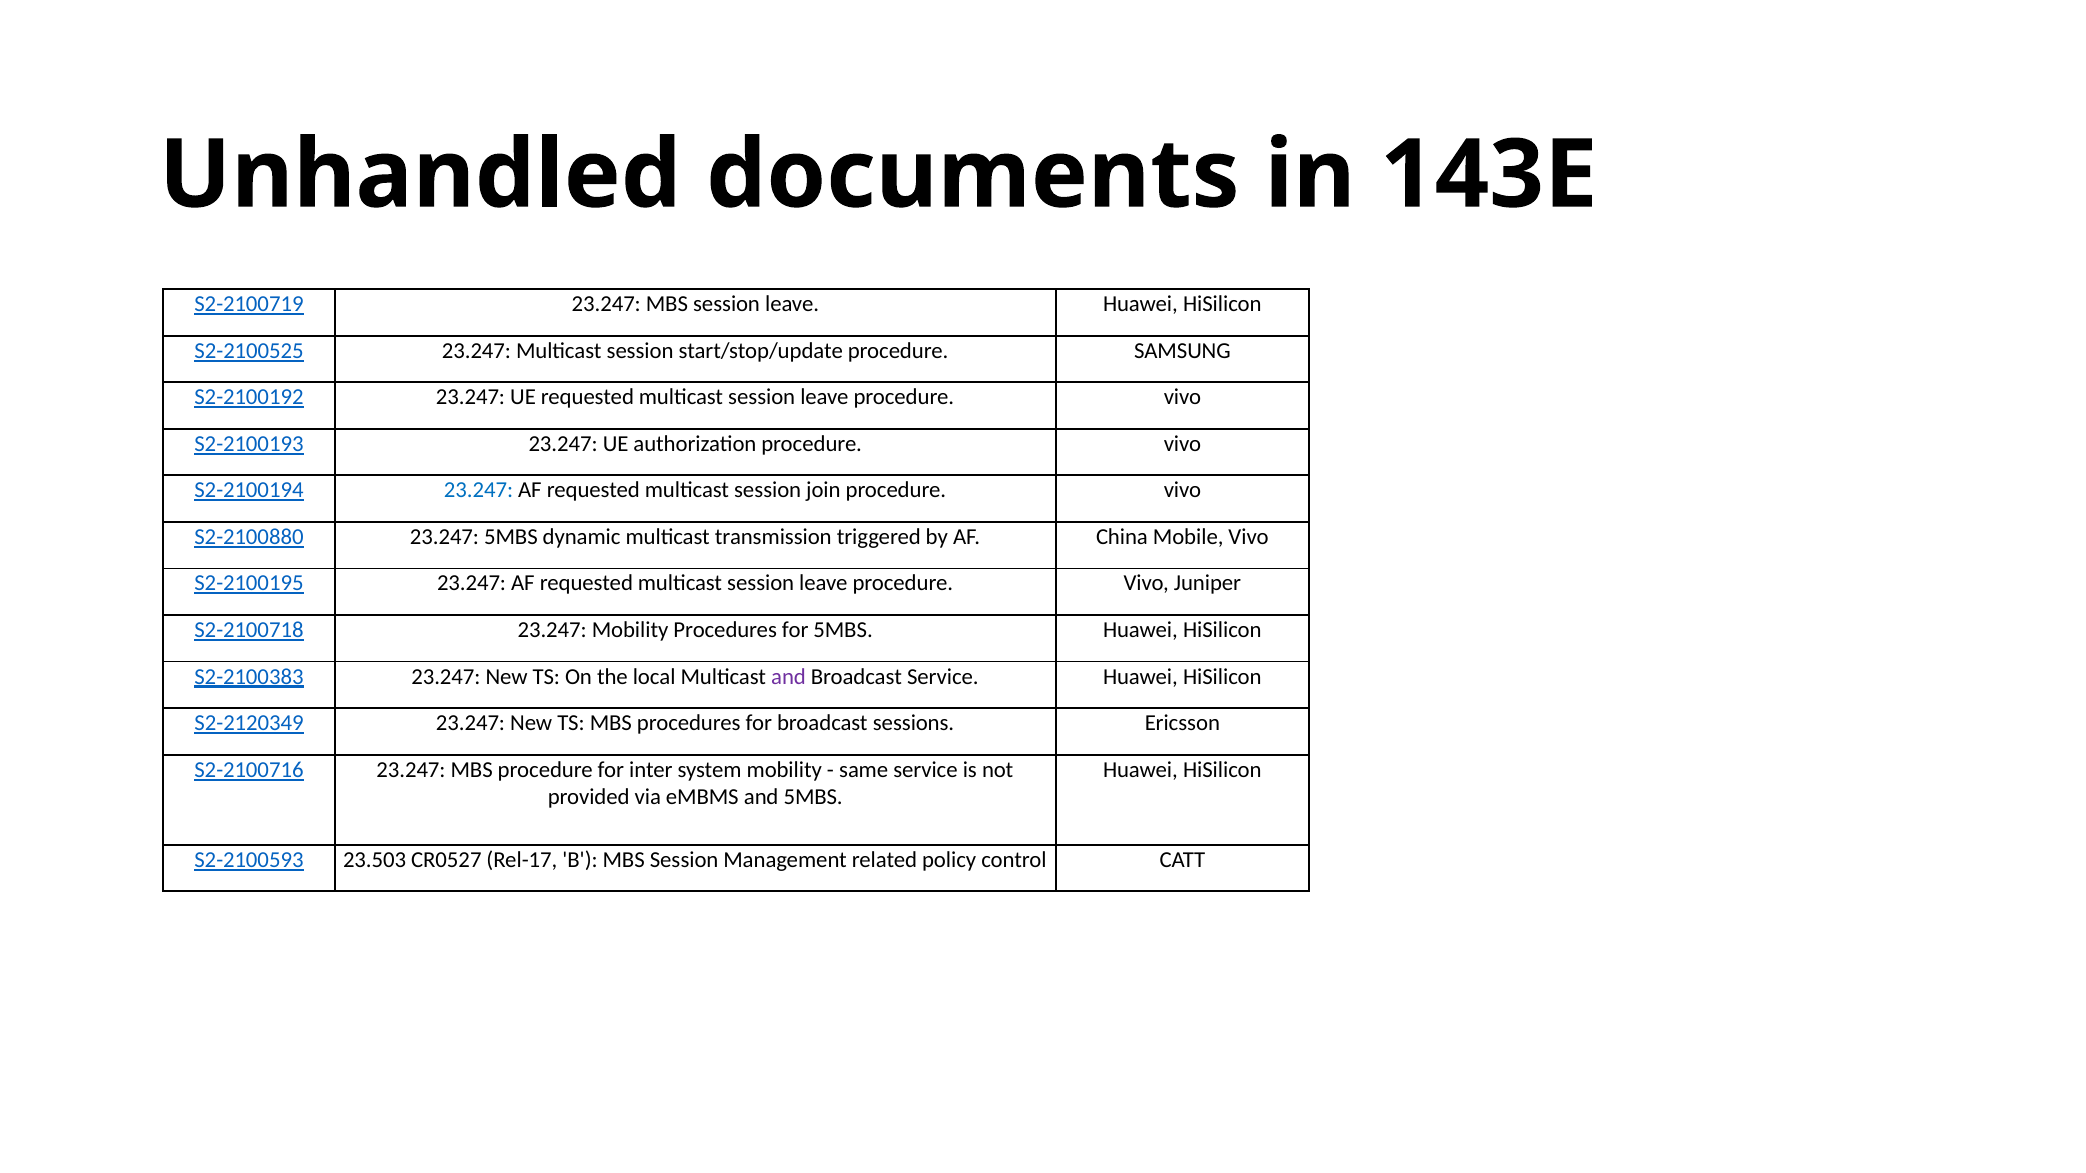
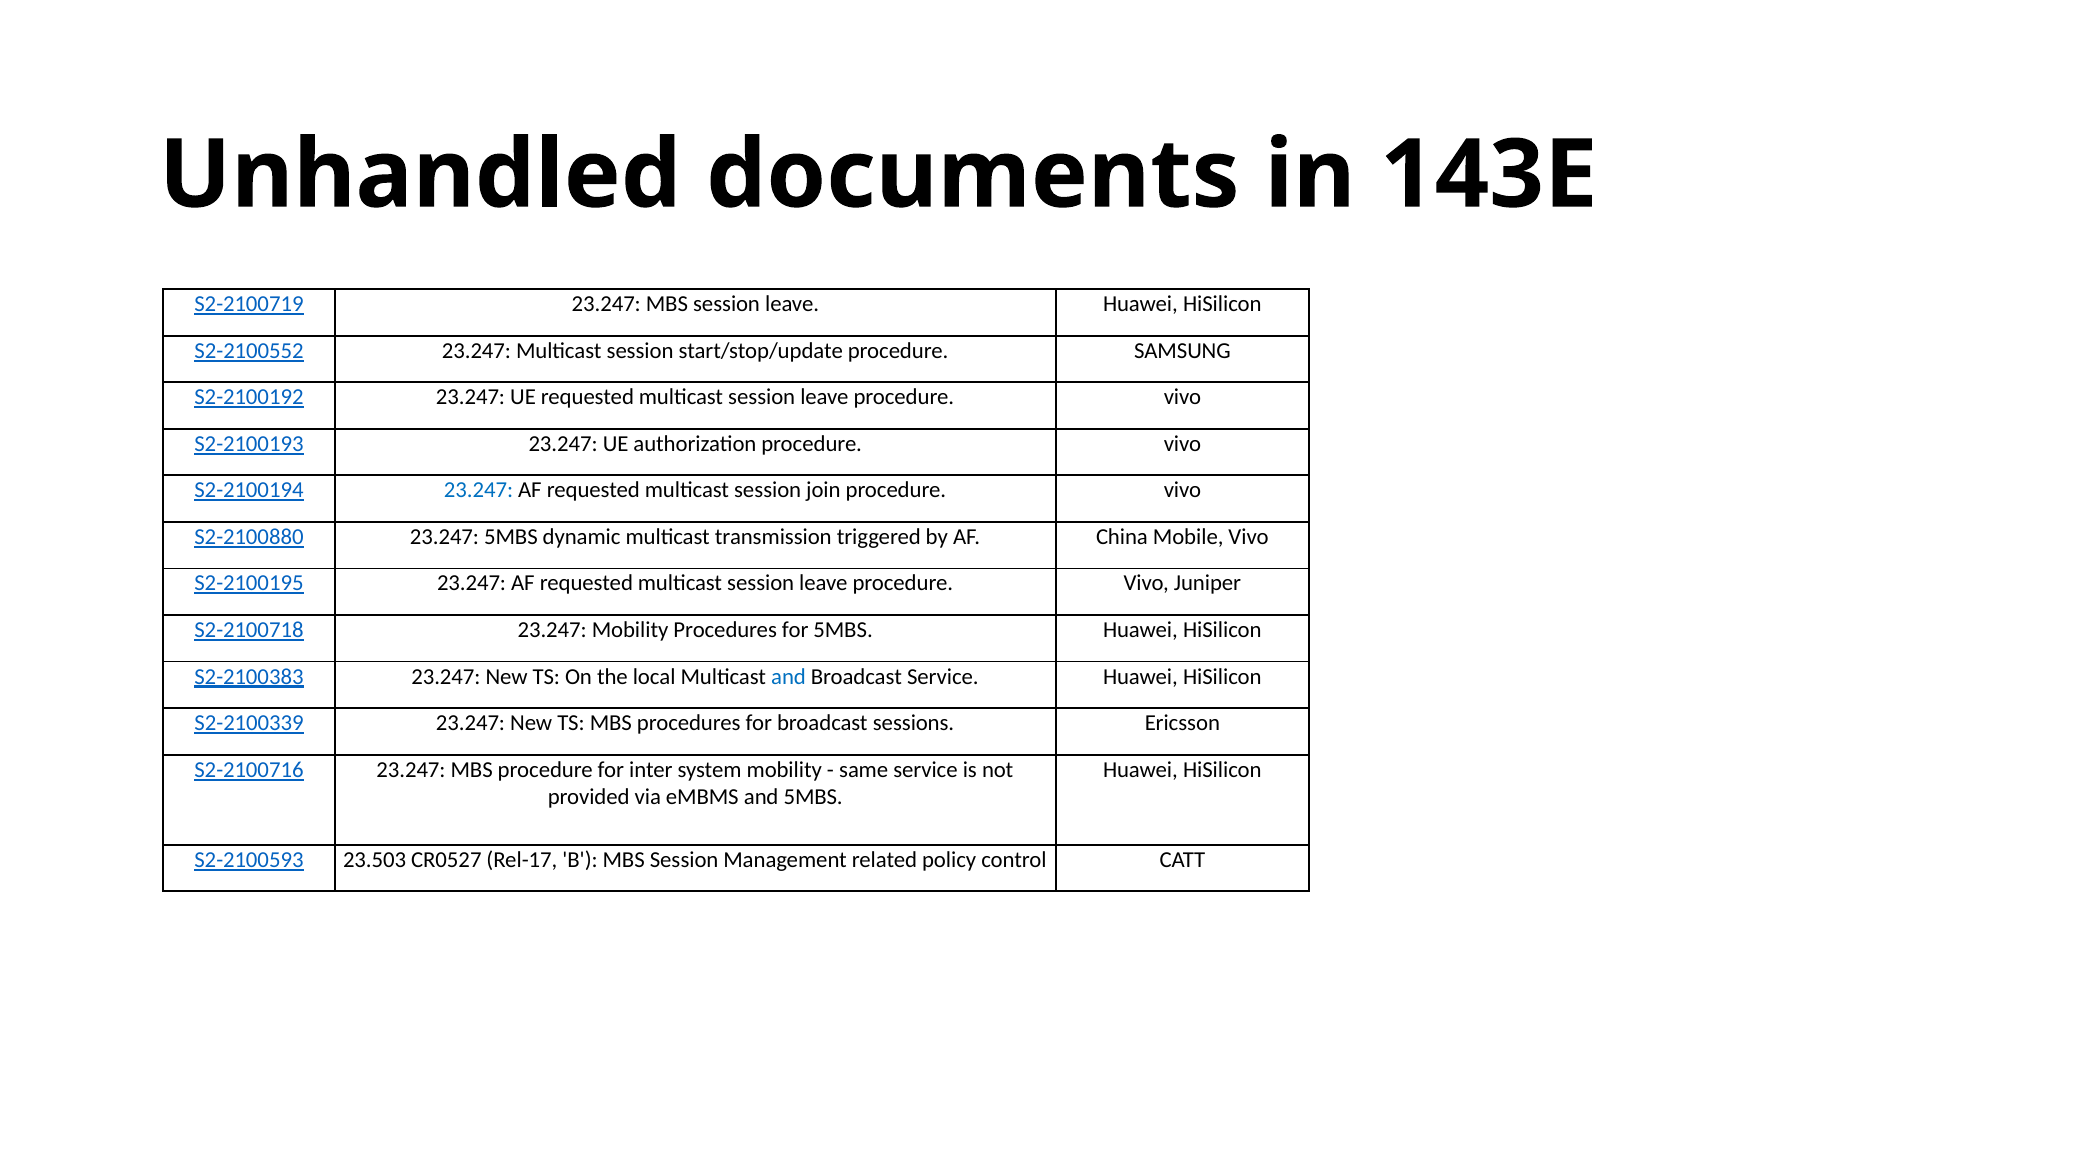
S2-2100525: S2-2100525 -> S2-2100552 (249, 351)
and colour: purple -> blue (789, 677)
S2-2120349: S2-2120349 -> S2-2100339 (249, 723)
